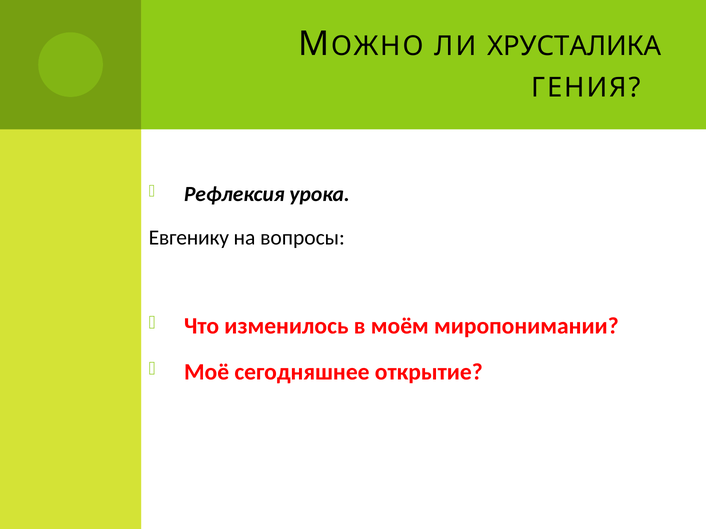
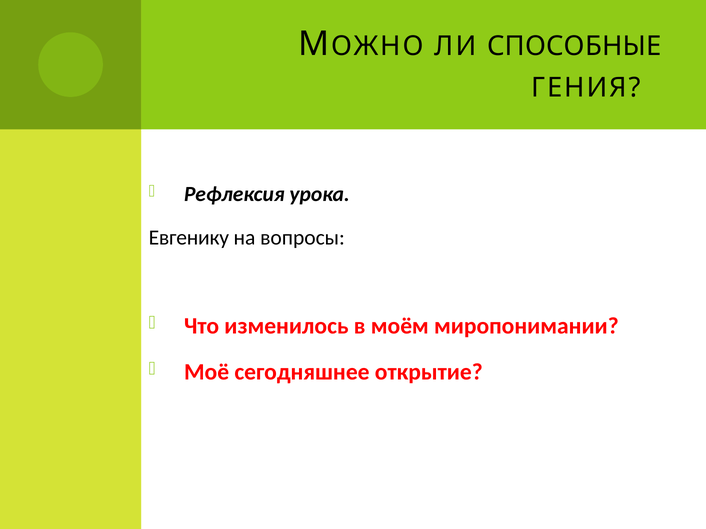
ХРУСТАЛИКА: ХРУСТАЛИКА -> СПОСОБНЫЕ (574, 46)
